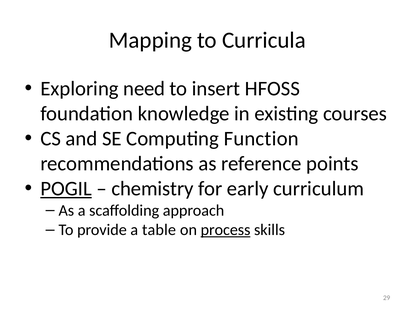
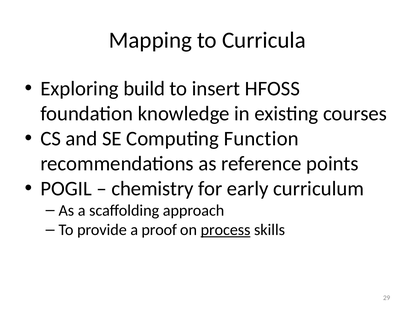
need: need -> build (144, 89)
POGIL underline: present -> none (66, 188)
table: table -> proof (159, 229)
